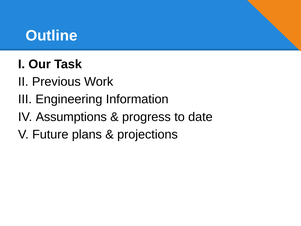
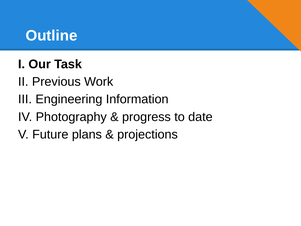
Assumptions: Assumptions -> Photography (71, 117)
